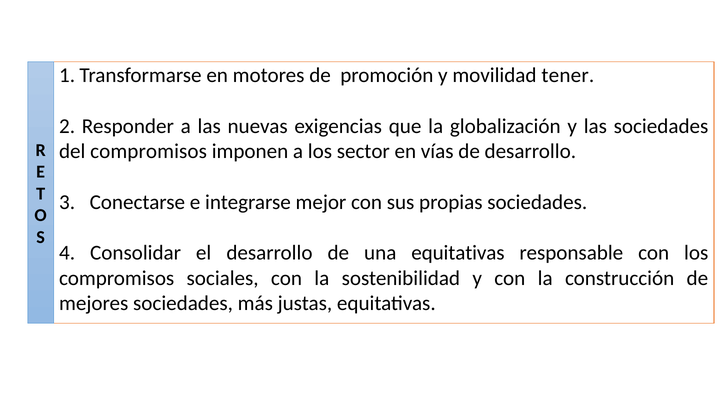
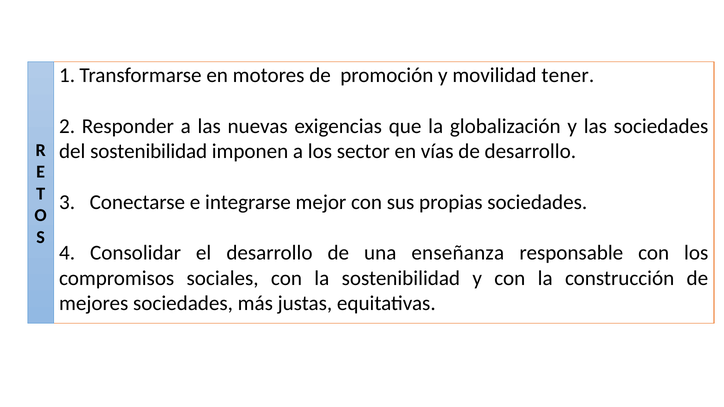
del compromisos: compromisos -> sostenibilidad (149, 151)
una equitativas: equitativas -> enseñanza (458, 253)
